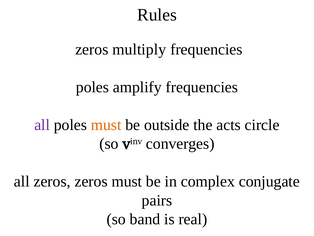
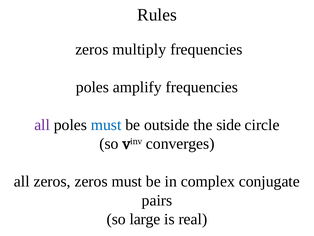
must colour: orange -> blue (106, 125)
acts: acts -> side (229, 125)
band: band -> large (145, 219)
